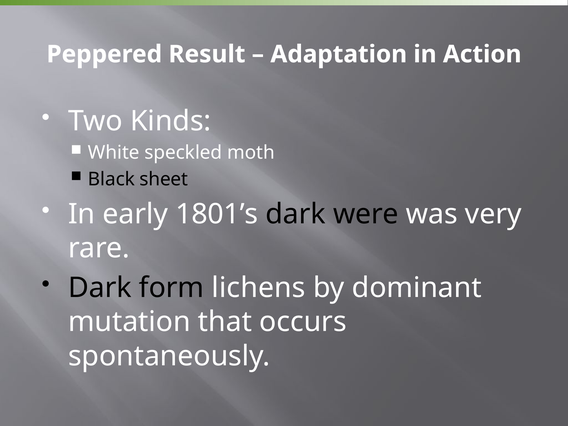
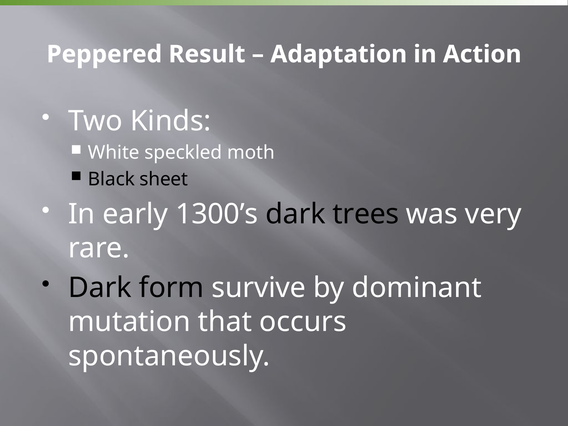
1801’s: 1801’s -> 1300’s (217, 214)
were: were -> trees (366, 214)
lichens: lichens -> survive (259, 288)
